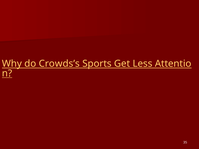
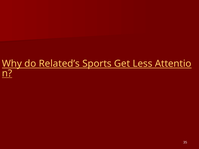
Crowds’s: Crowds’s -> Related’s (59, 64)
